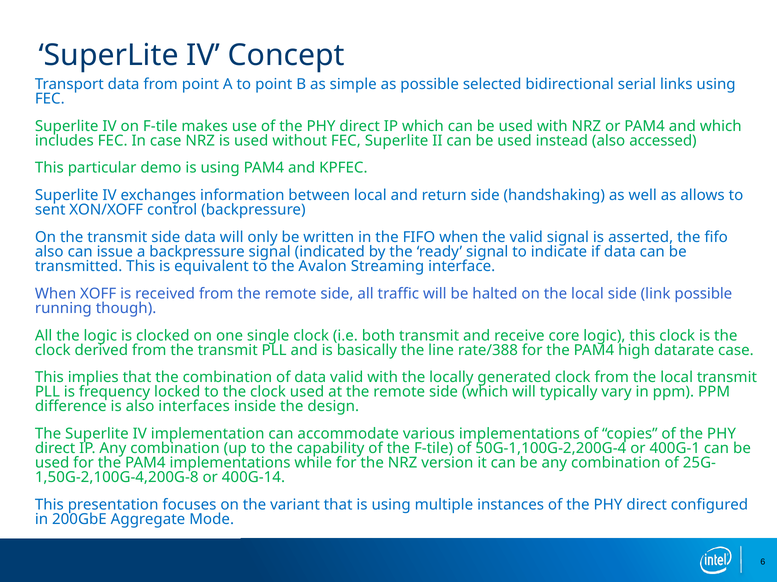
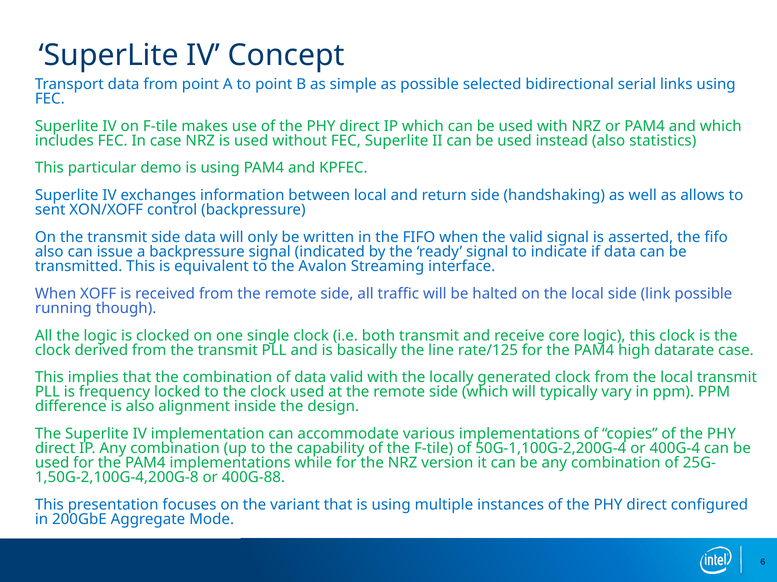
accessed: accessed -> statistics (663, 141)
rate/388: rate/388 -> rate/125 (488, 350)
interfaces: interfaces -> alignment (194, 407)
400G-1: 400G-1 -> 400G-4 (675, 449)
400G-14: 400G-14 -> 400G-88 (253, 478)
